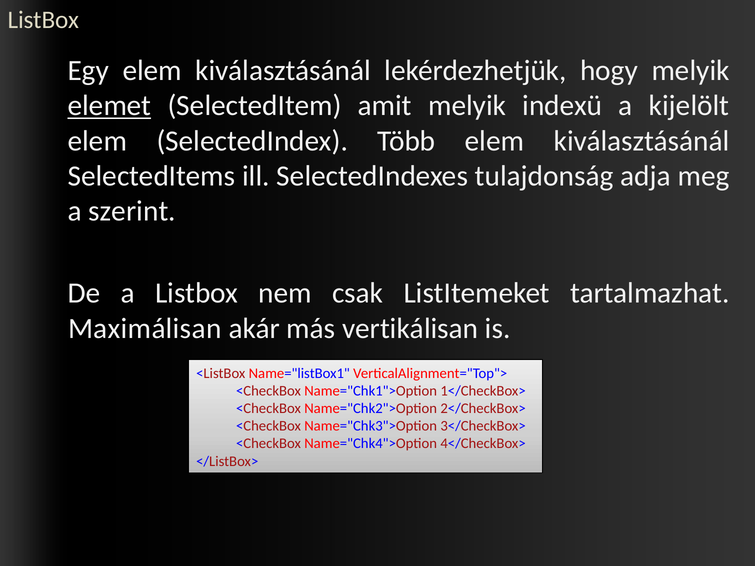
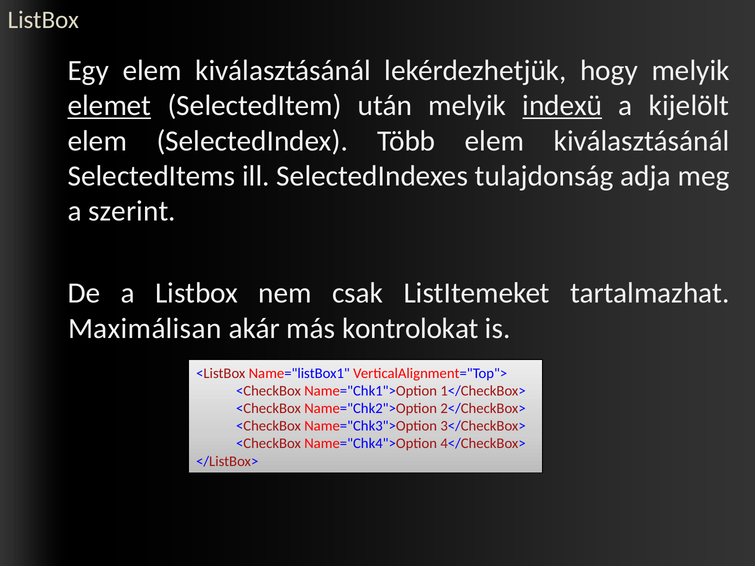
amit: amit -> után (385, 106)
indexü underline: none -> present (562, 106)
vertikálisan: vertikálisan -> kontrolokat (410, 328)
